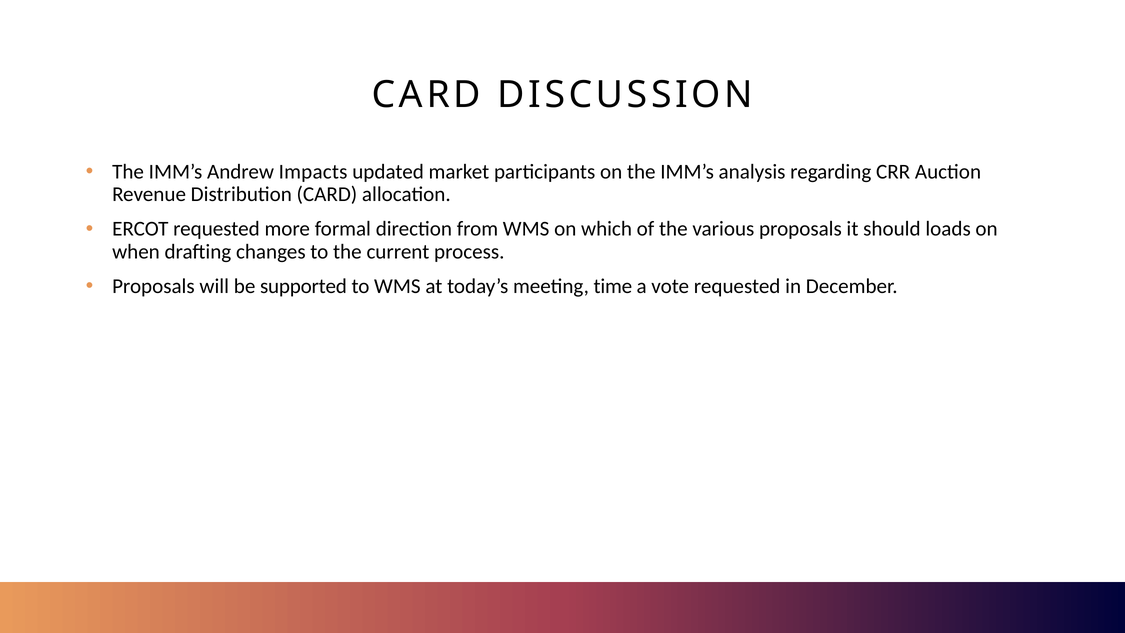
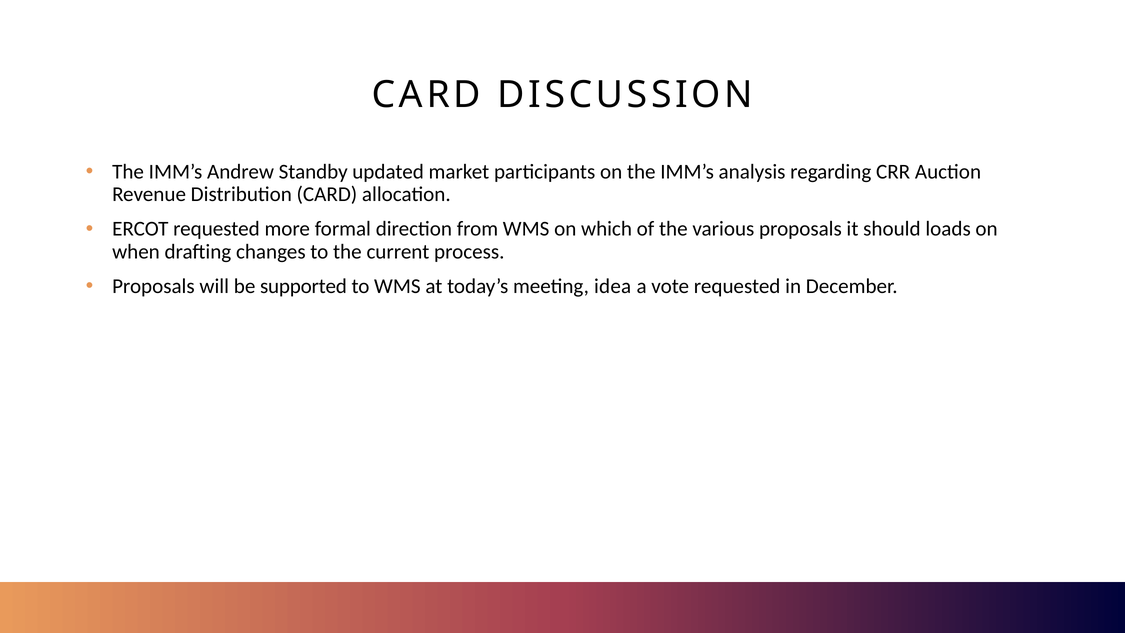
Impacts: Impacts -> Standby (313, 172)
time: time -> idea (613, 286)
